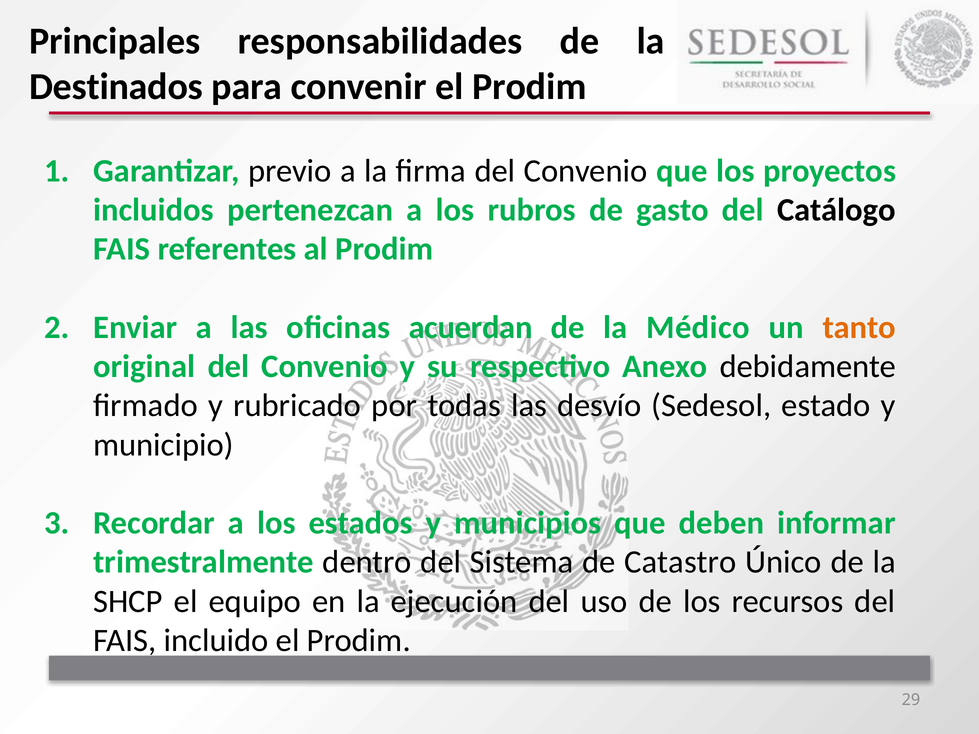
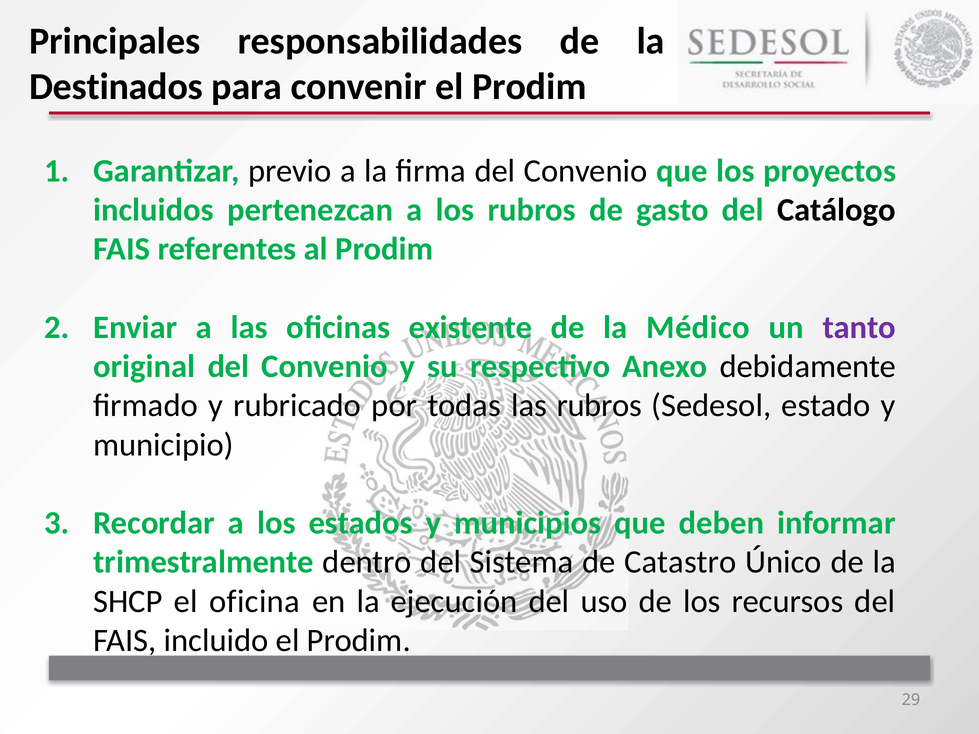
acuerdan: acuerdan -> existente (471, 327)
tanto colour: orange -> purple (859, 327)
las desvío: desvío -> rubros (599, 406)
equipo: equipo -> oficina (255, 602)
